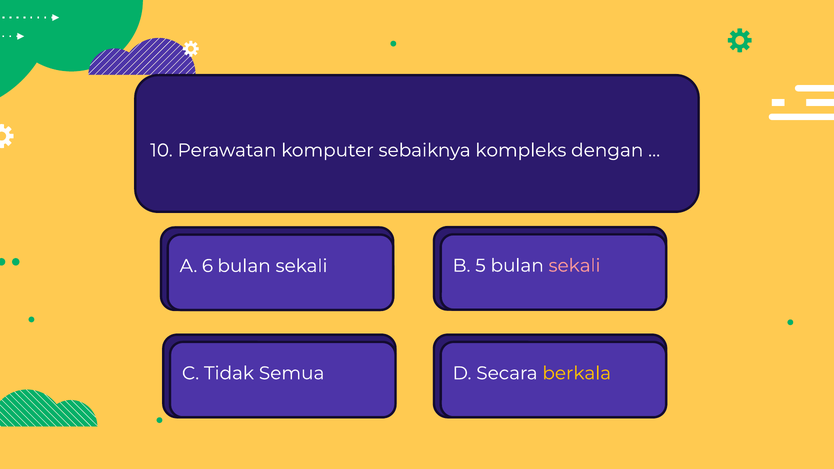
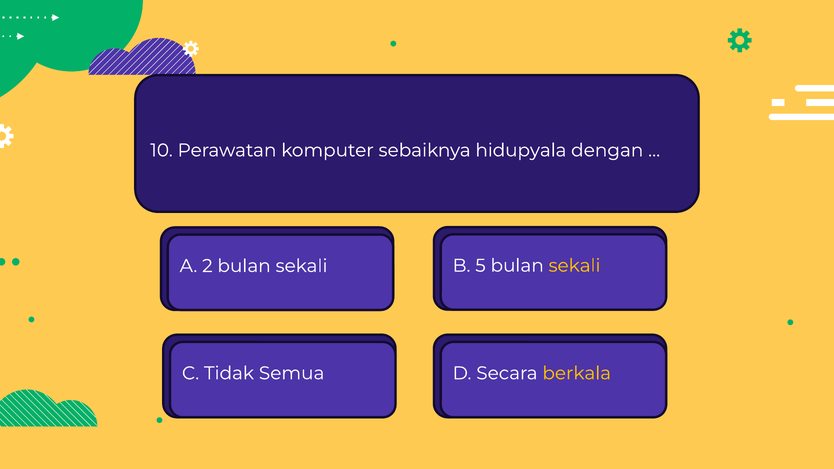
kompleks: kompleks -> hidupyala (521, 150)
sekali colour: pink -> yellow (575, 266)
6: 6 -> 2 (207, 266)
